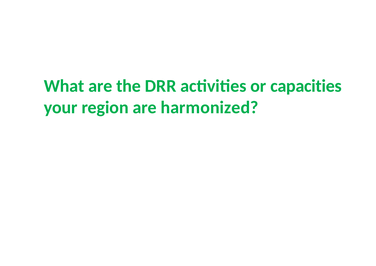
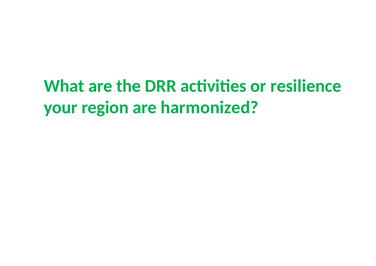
capacities: capacities -> resilience (306, 86)
